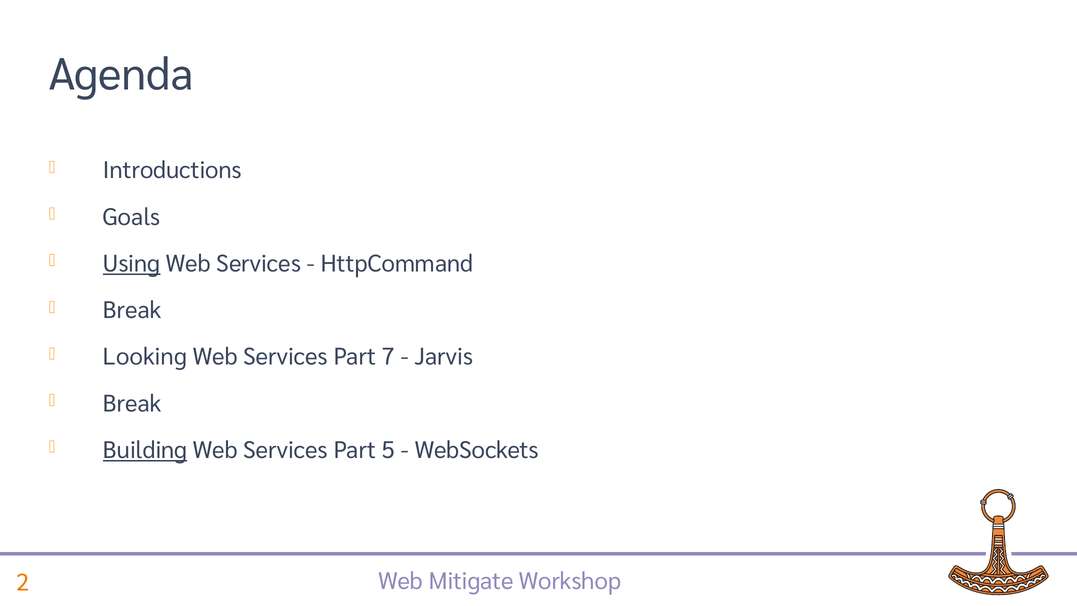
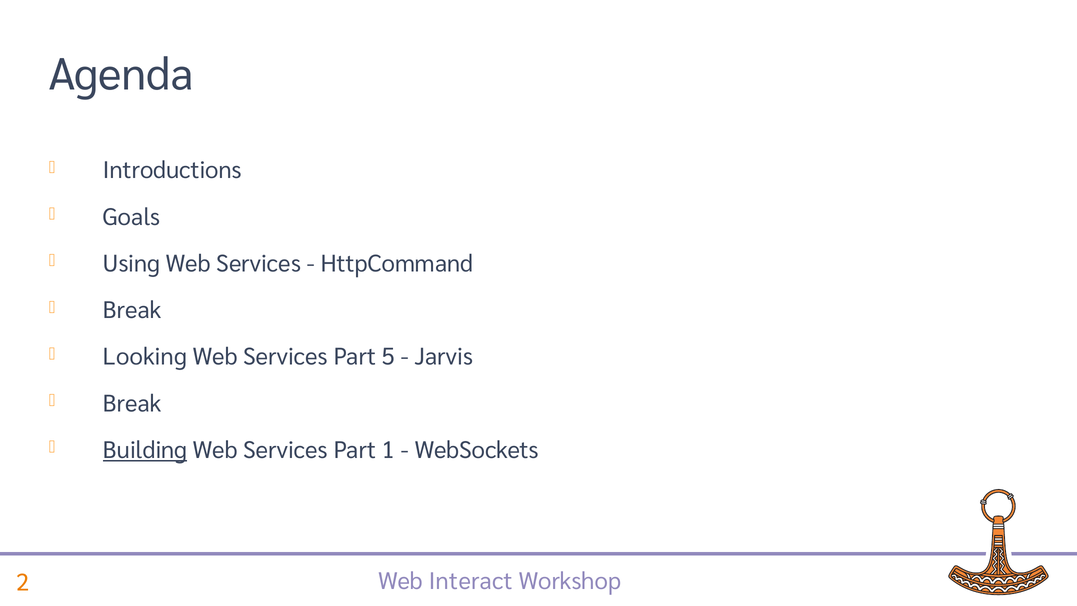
Using underline: present -> none (132, 264)
7: 7 -> 5 (388, 357)
5: 5 -> 1 (388, 450)
Mitigate: Mitigate -> Interact (471, 581)
